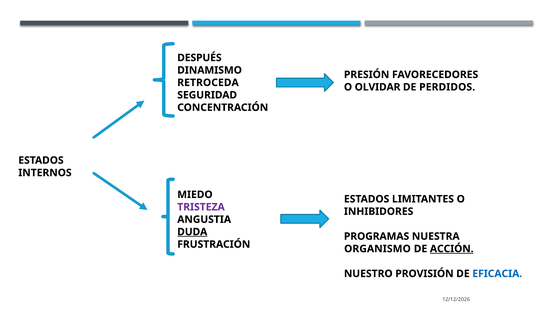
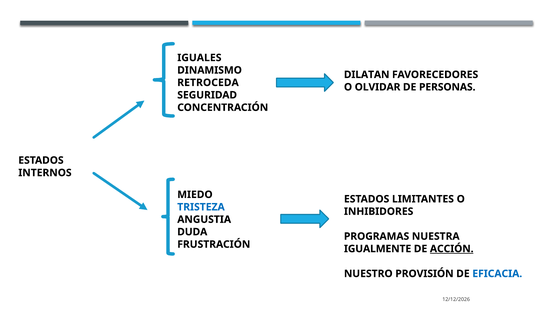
DESPUÉS: DESPUÉS -> IGUALES (199, 58)
PRESIÓN: PRESIÓN -> DILATAN (367, 75)
PERDIDOS: PERDIDOS -> PERSONAS (447, 87)
TRISTEZA colour: purple -> blue (201, 207)
DUDA underline: present -> none (192, 232)
ORGANISMO: ORGANISMO -> IGUALMENTE (378, 249)
